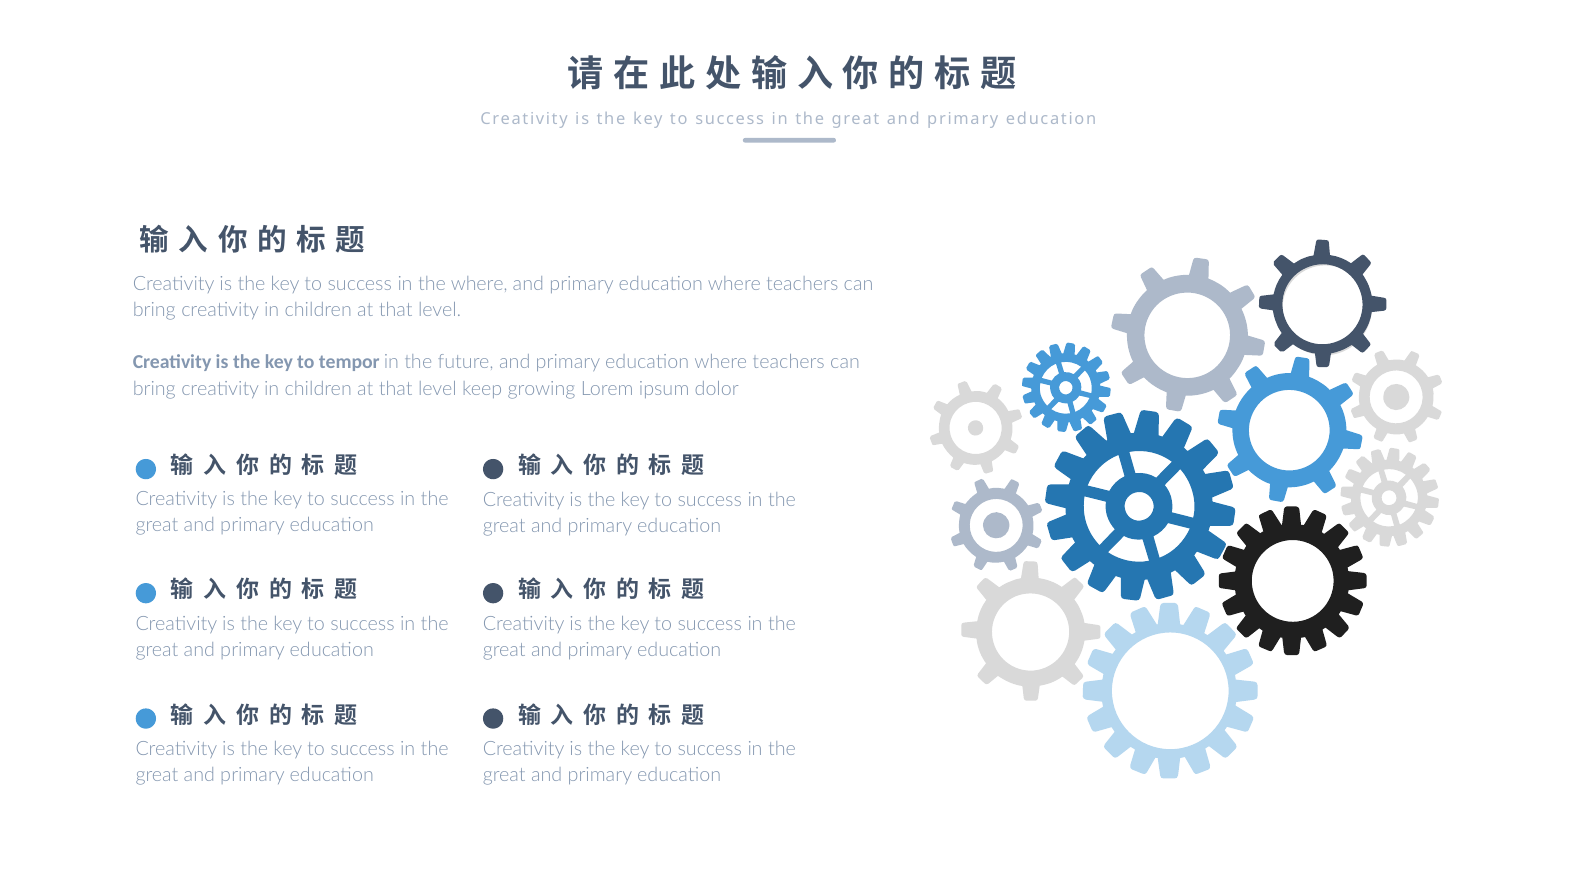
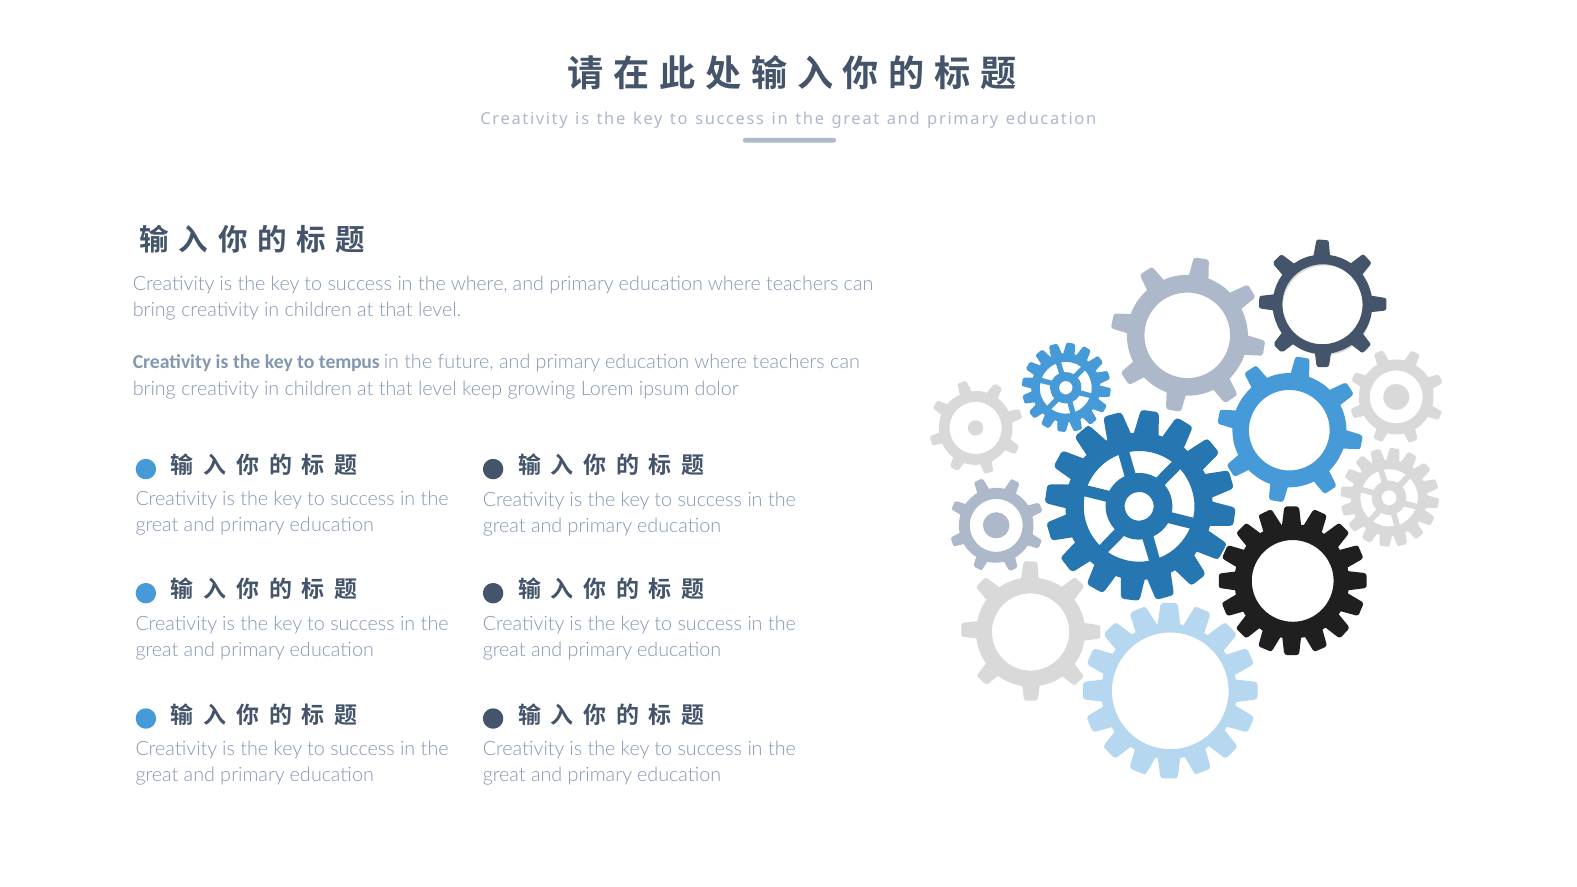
tempor: tempor -> tempus (349, 362)
